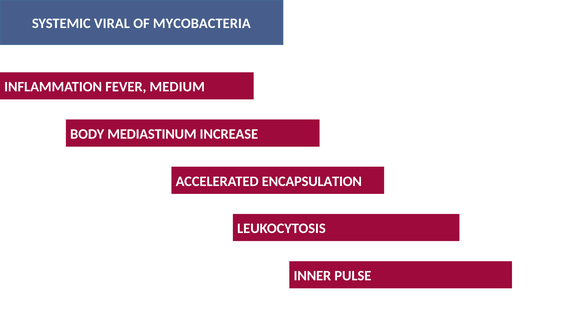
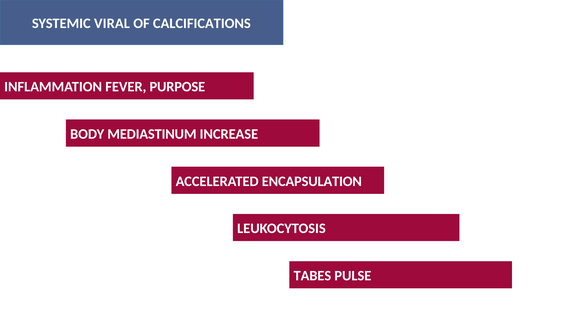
MYCOBACTERIA: MYCOBACTERIA -> CALCIFICATIONS (202, 23)
MEDIUM: MEDIUM -> PURPOSE (177, 87)
INNER: INNER -> TABES (312, 276)
